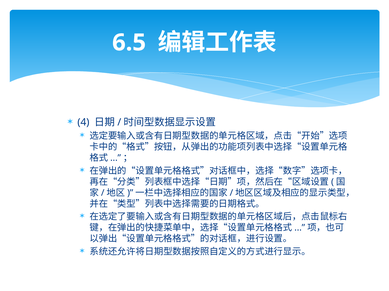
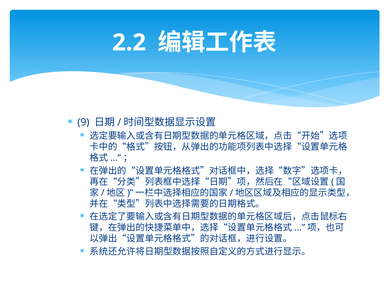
6.5: 6.5 -> 2.2 (129, 43)
4: 4 -> 9 (83, 123)
